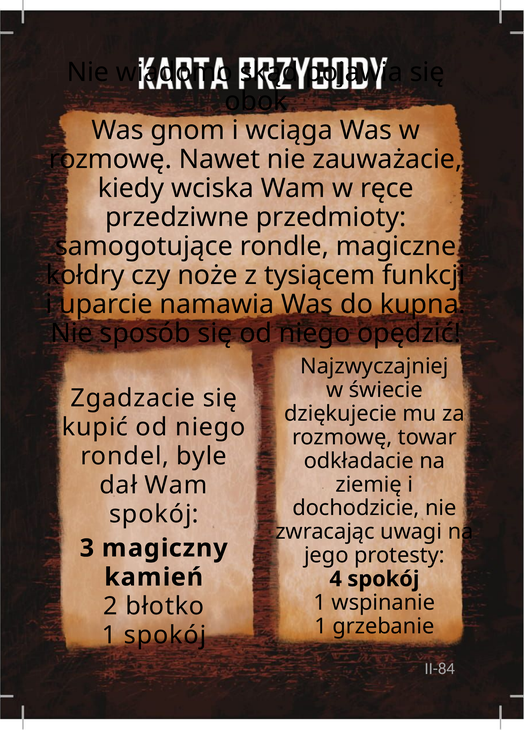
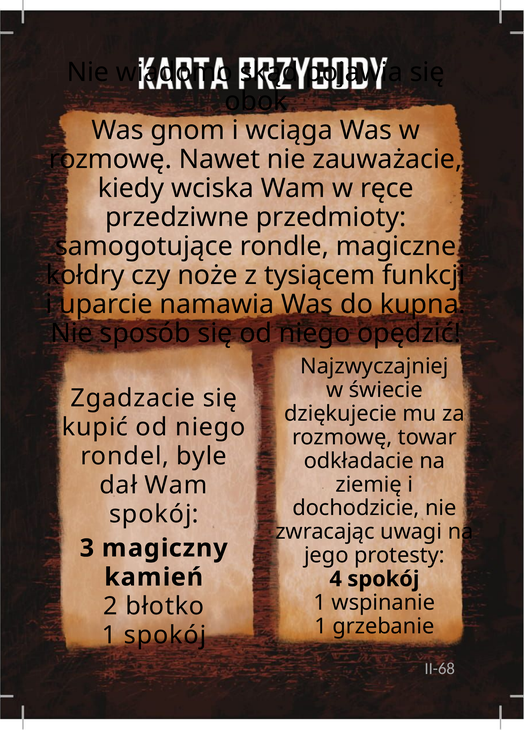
II-84: II-84 -> II-68 (440, 668)
